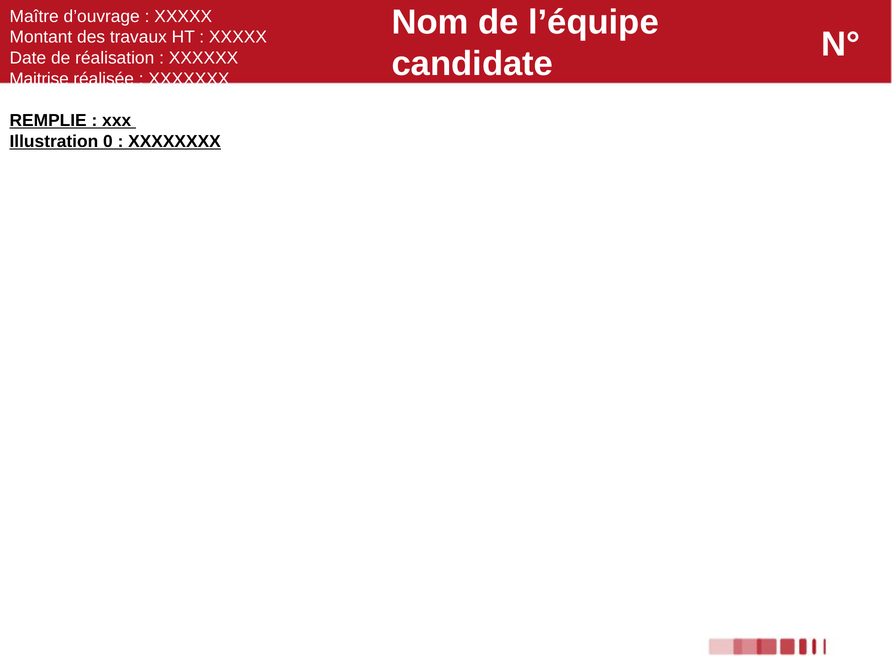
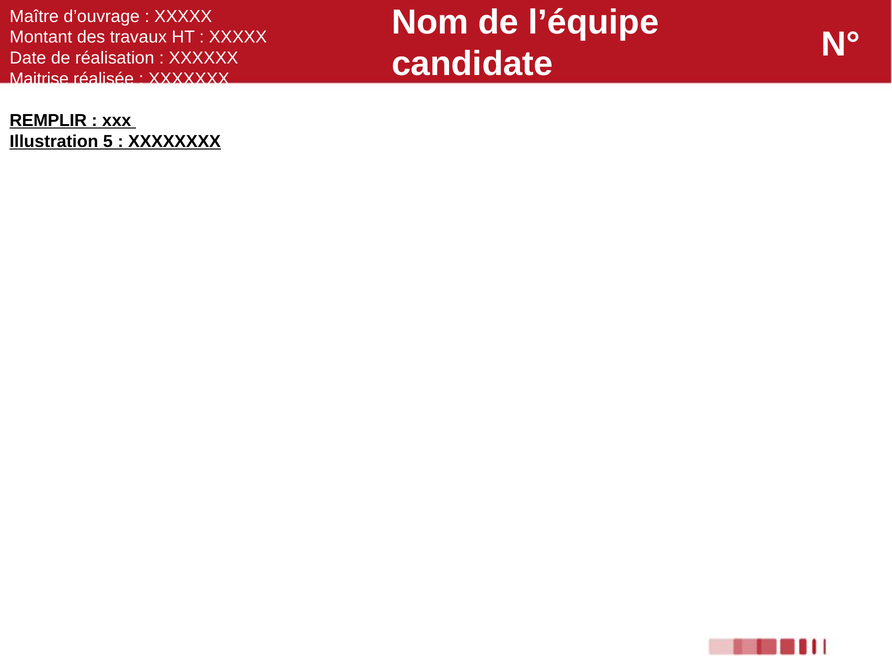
REMPLIE: REMPLIE -> REMPLIR (48, 121)
0: 0 -> 5 (108, 141)
